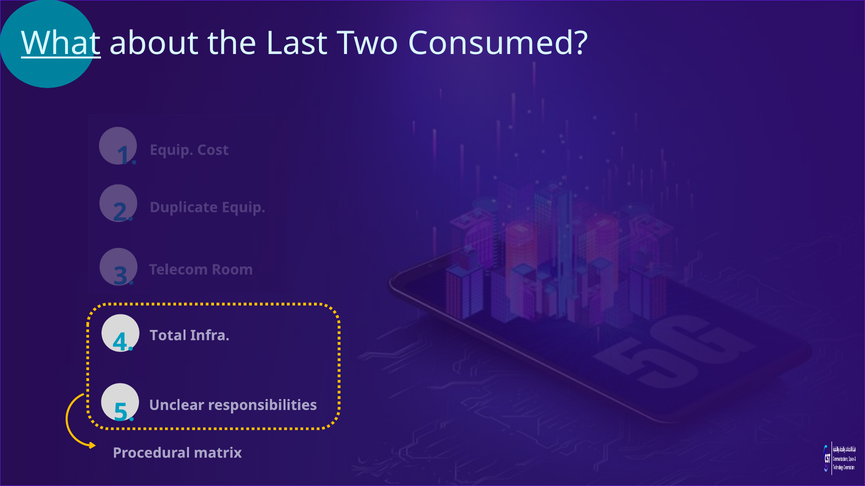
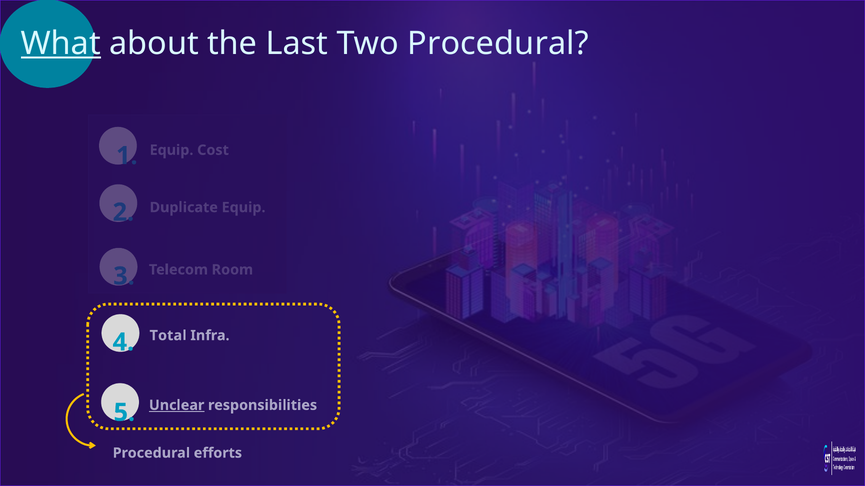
Two Consumed: Consumed -> Procedural (498, 44)
Unclear underline: none -> present (177, 406)
matrix: matrix -> efforts (218, 453)
